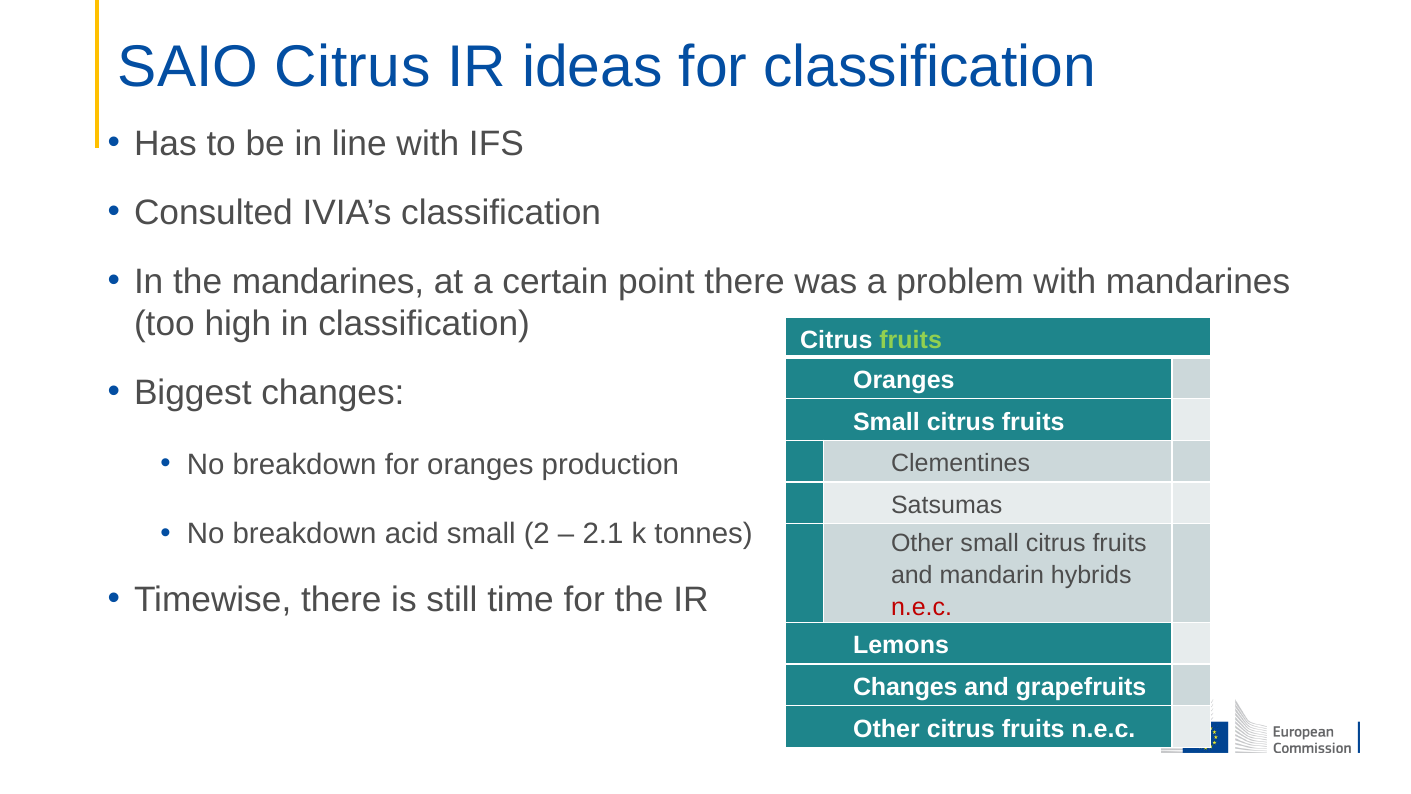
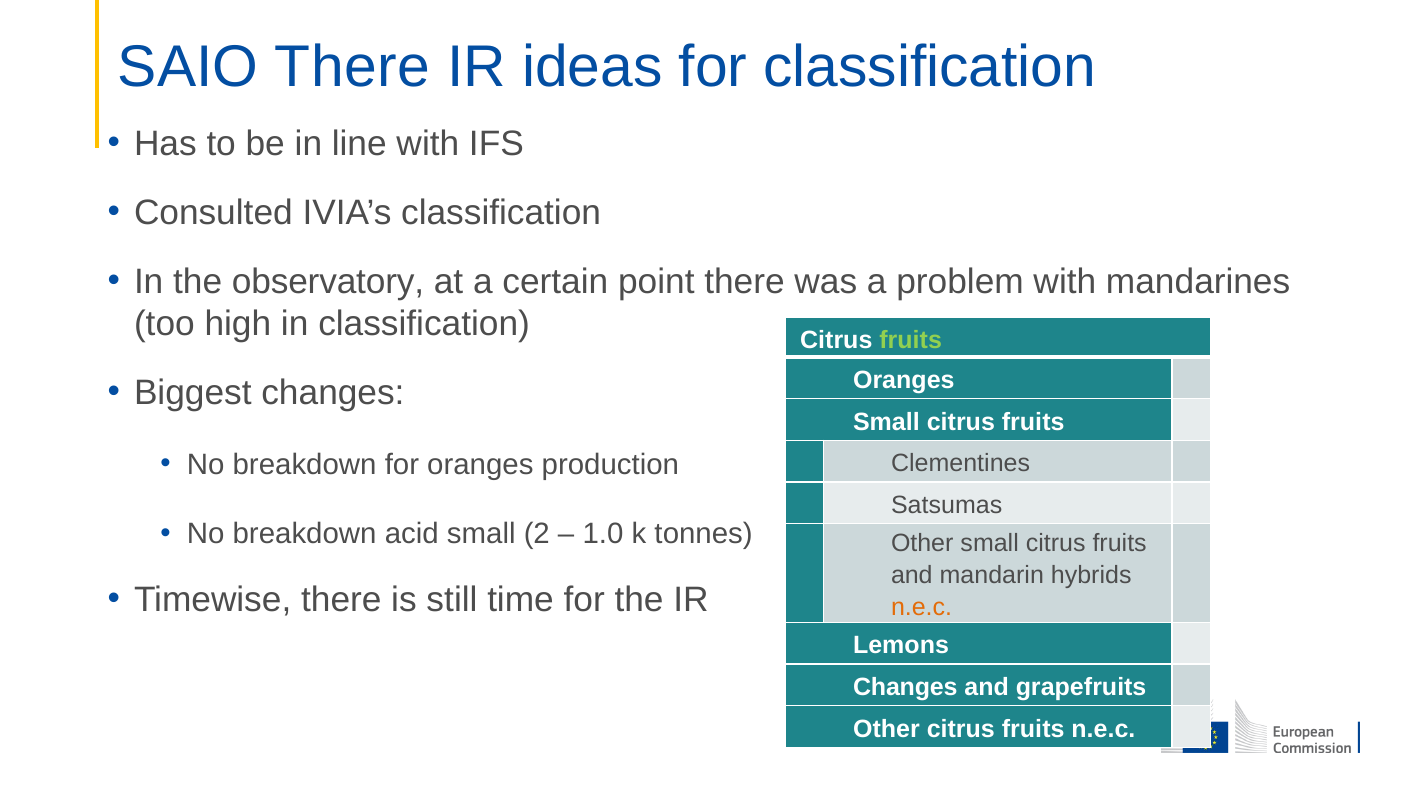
SAIO Citrus: Citrus -> There (352, 67)
the mandarines: mandarines -> observatory (328, 281)
2.1: 2.1 -> 1.0 (603, 534)
n.e.c colour: red -> orange (922, 607)
